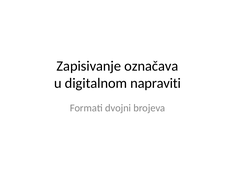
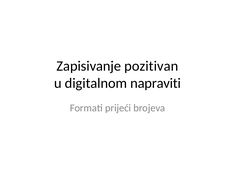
označava: označava -> pozitivan (151, 66)
dvojni: dvojni -> prijeći (118, 108)
